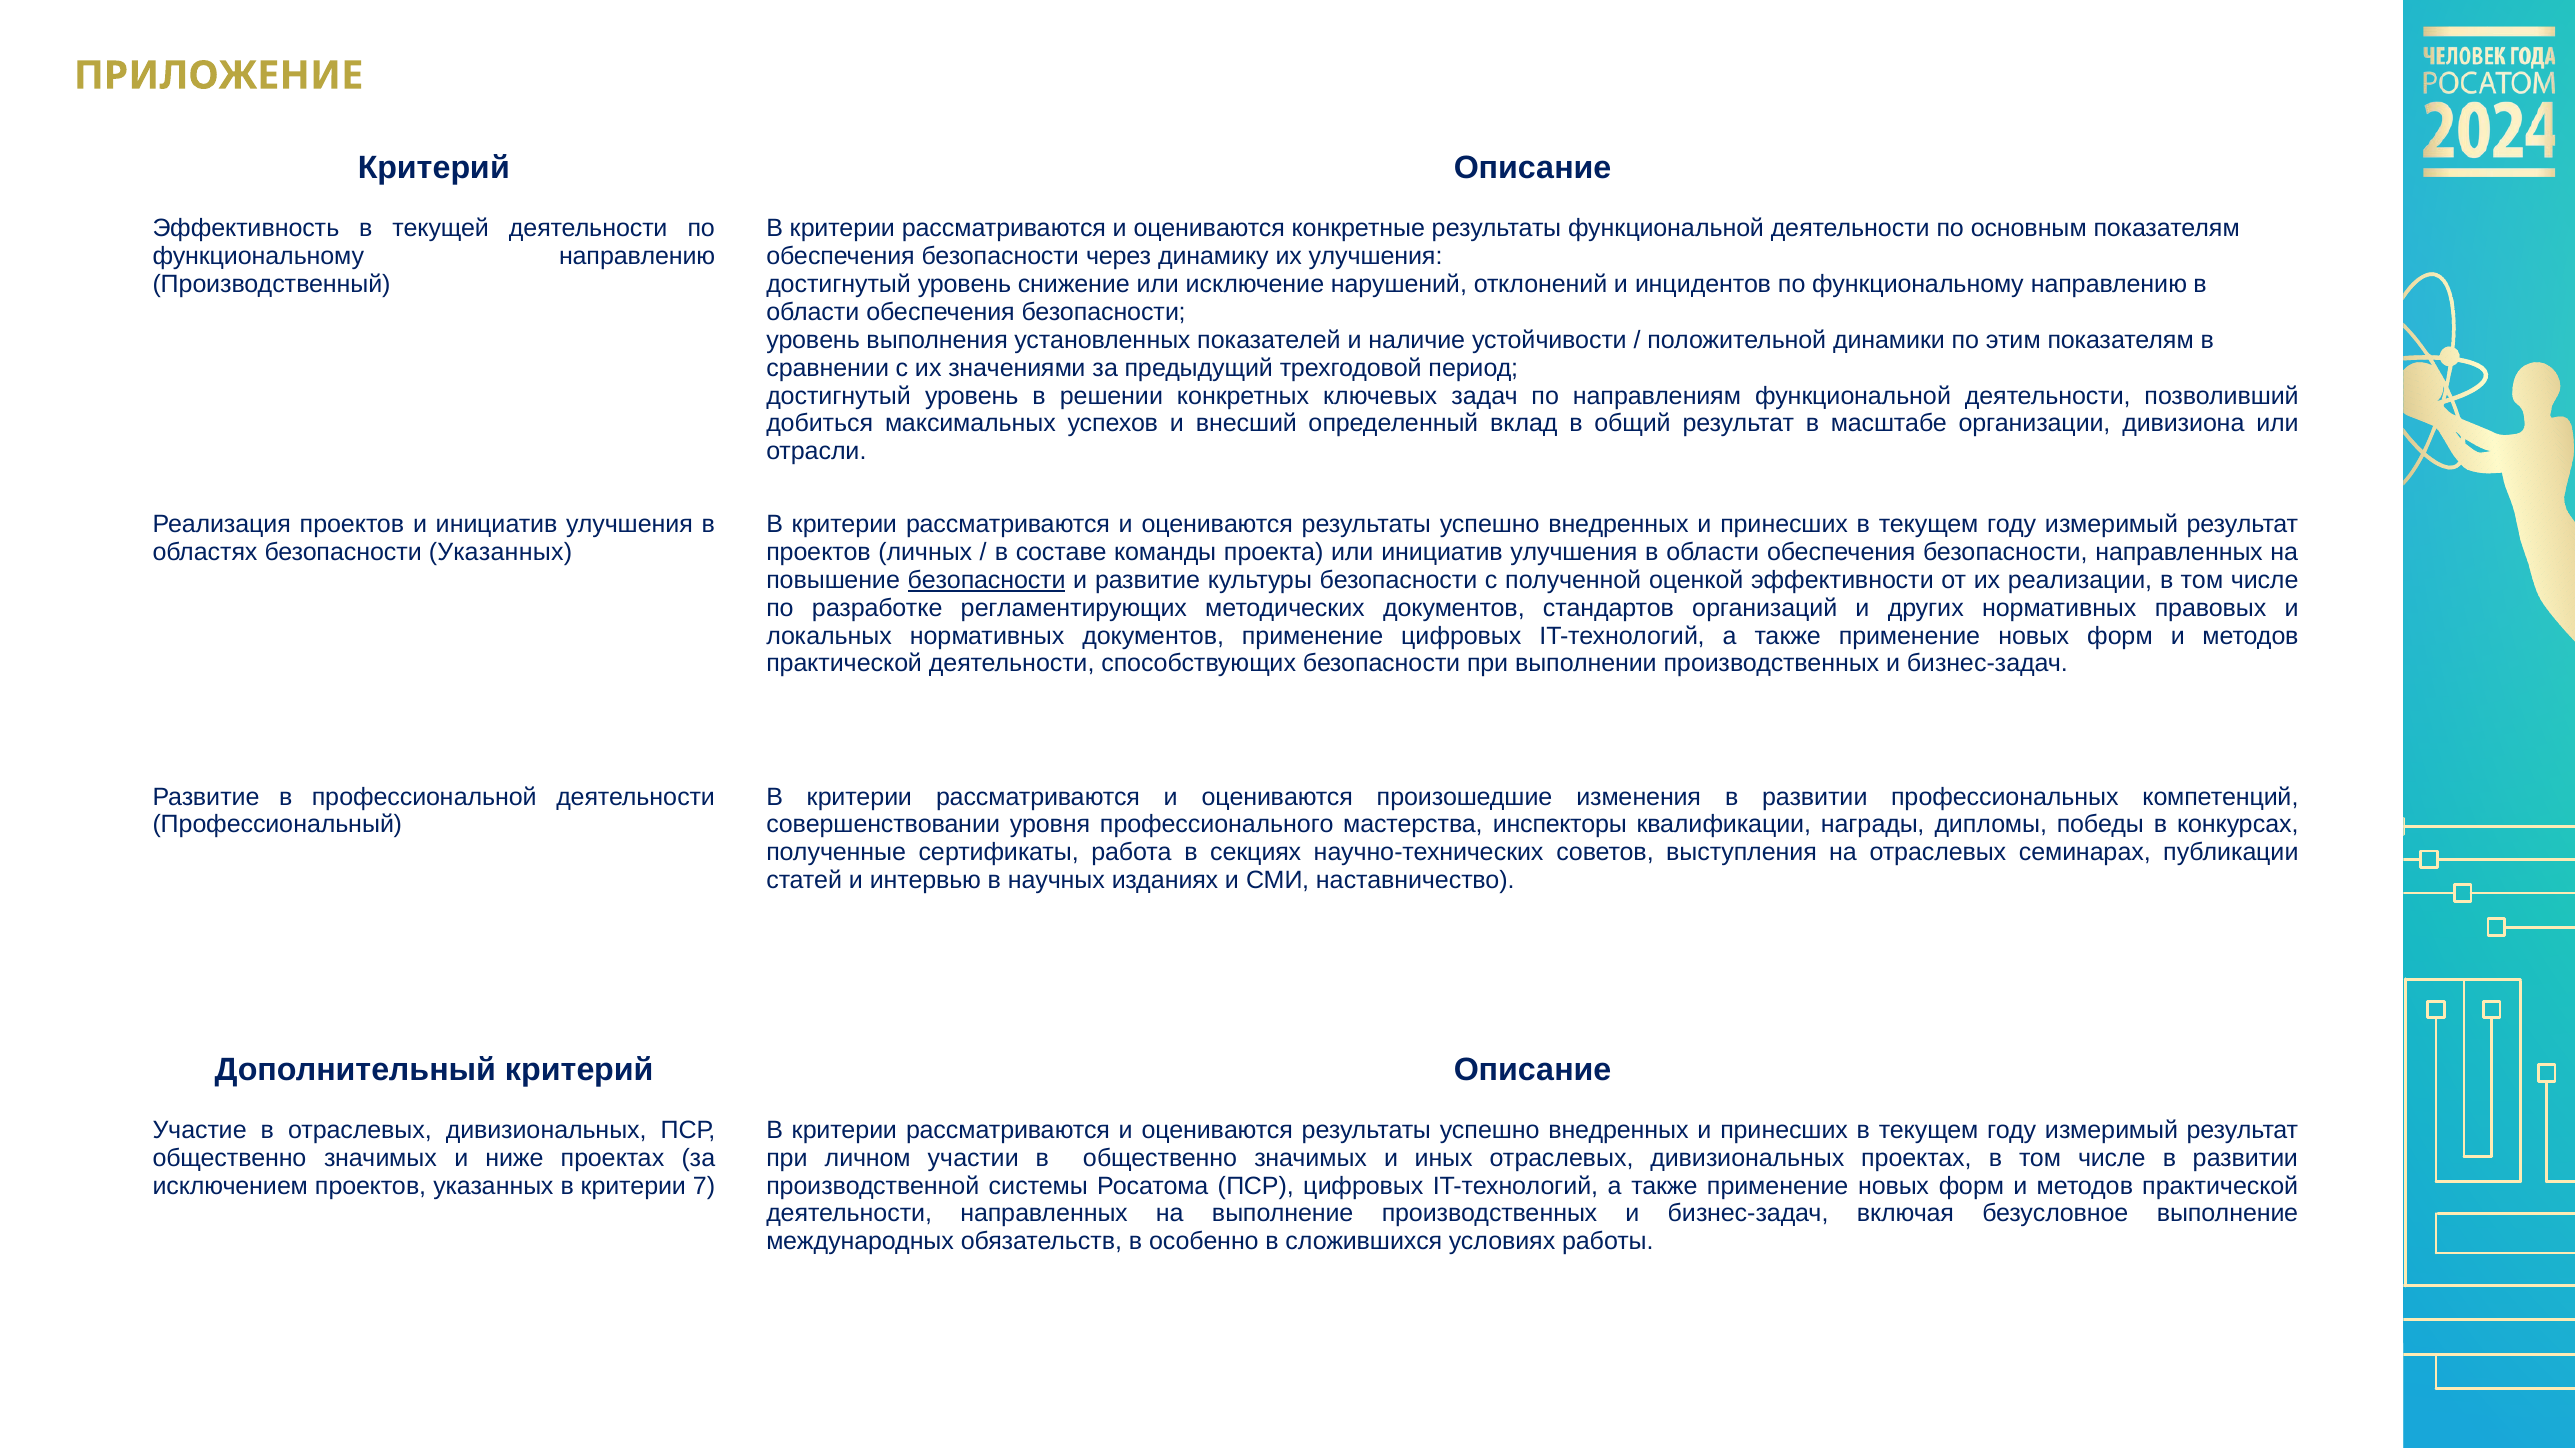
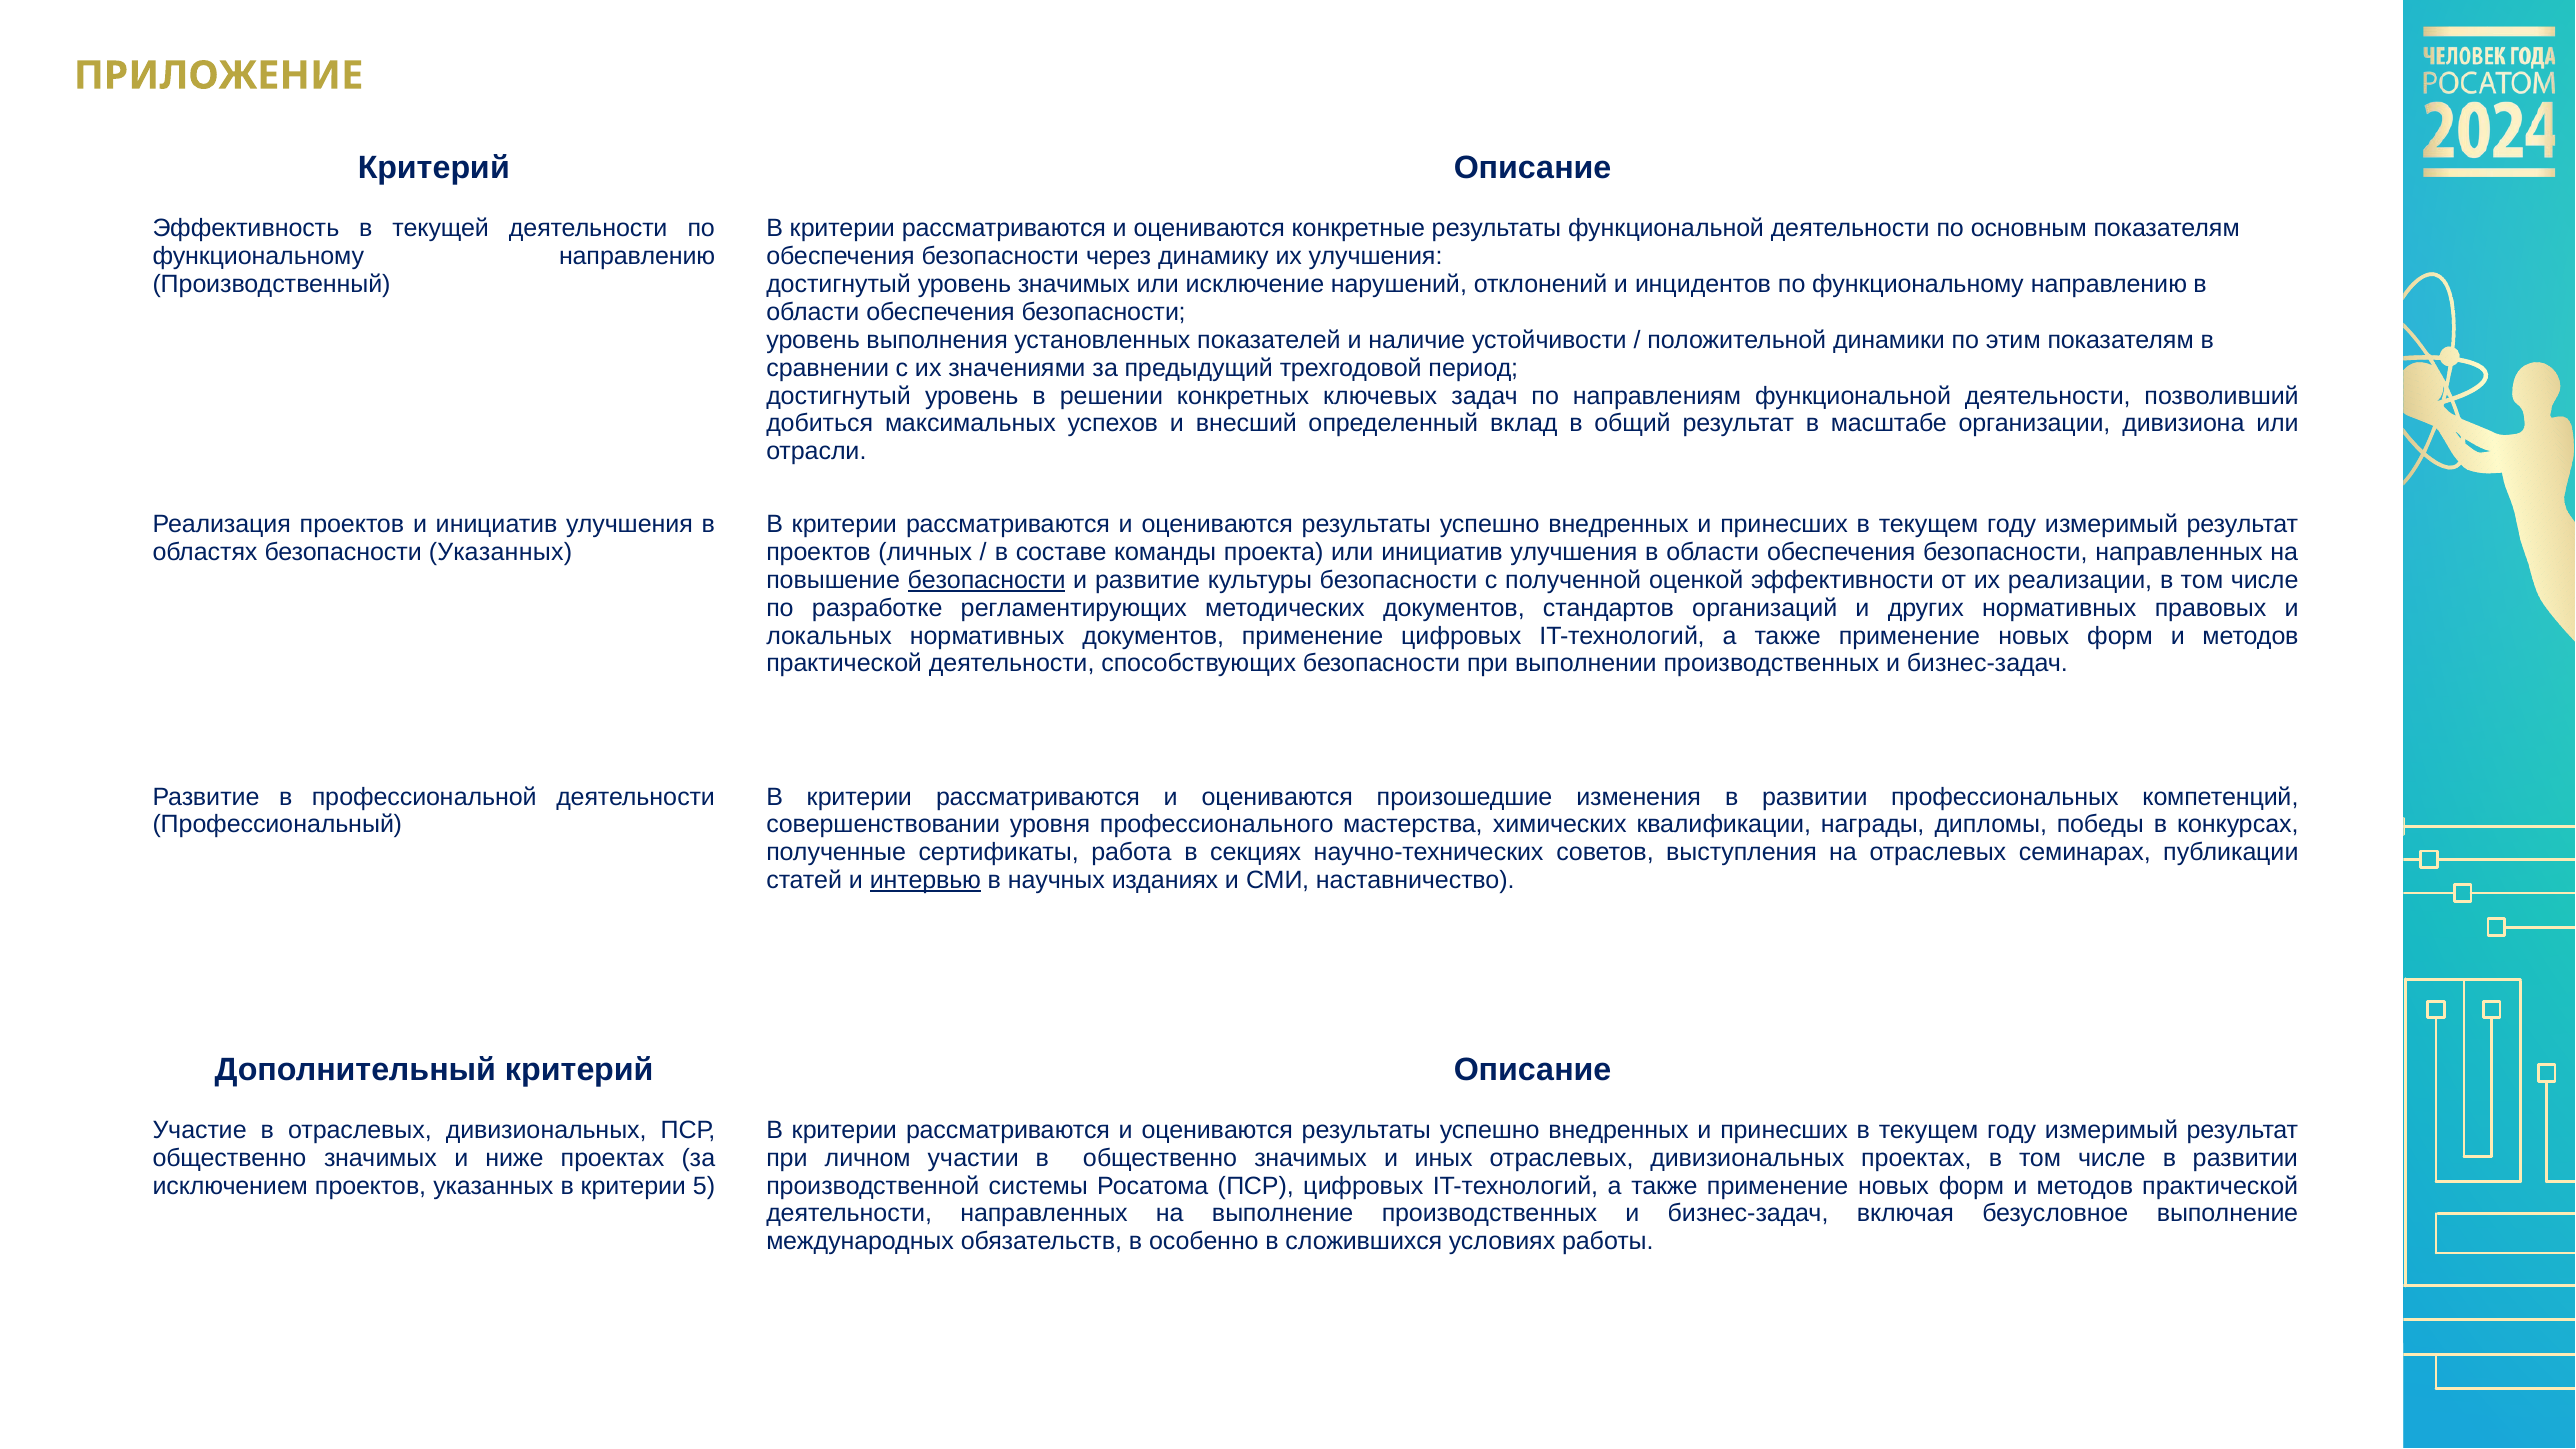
уровень снижение: снижение -> значимых (1074, 284)
инспекторы: инспекторы -> химических (1560, 825)
интервью underline: none -> present (925, 880)
7: 7 -> 5 (704, 1186)
